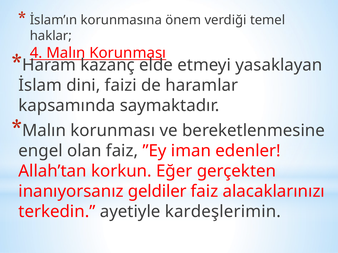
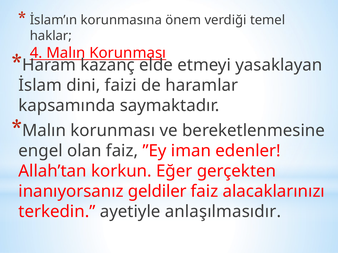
kardeşlerimin: kardeşlerimin -> anlaşılmasıdır (223, 212)
